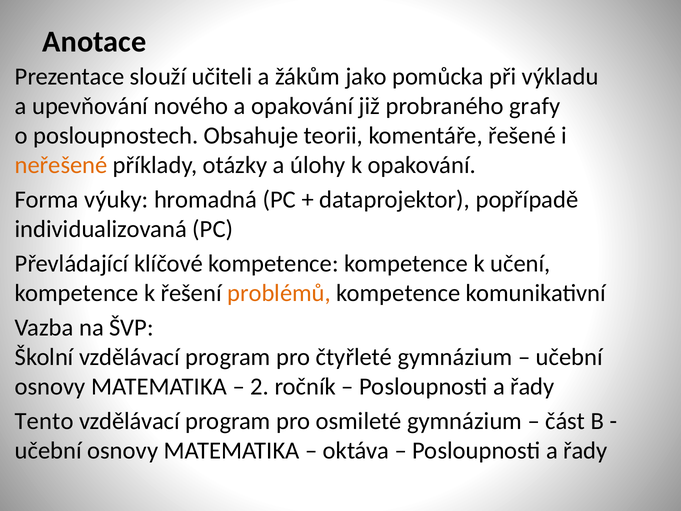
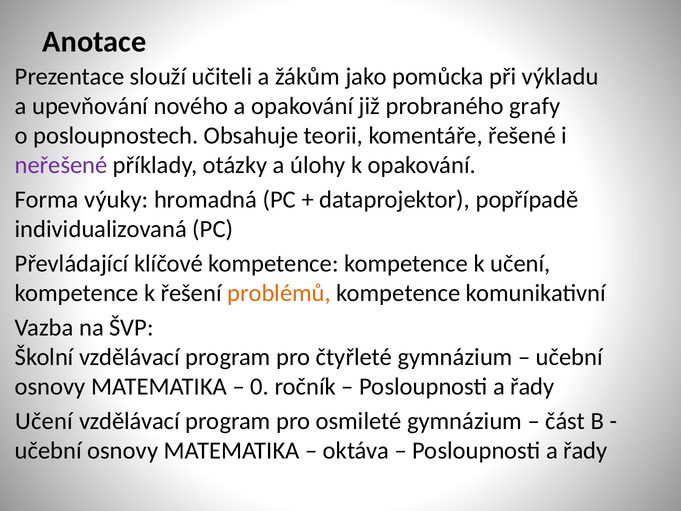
neřešené colour: orange -> purple (61, 165)
2: 2 -> 0 (260, 386)
Tento: Tento -> Učení (44, 421)
